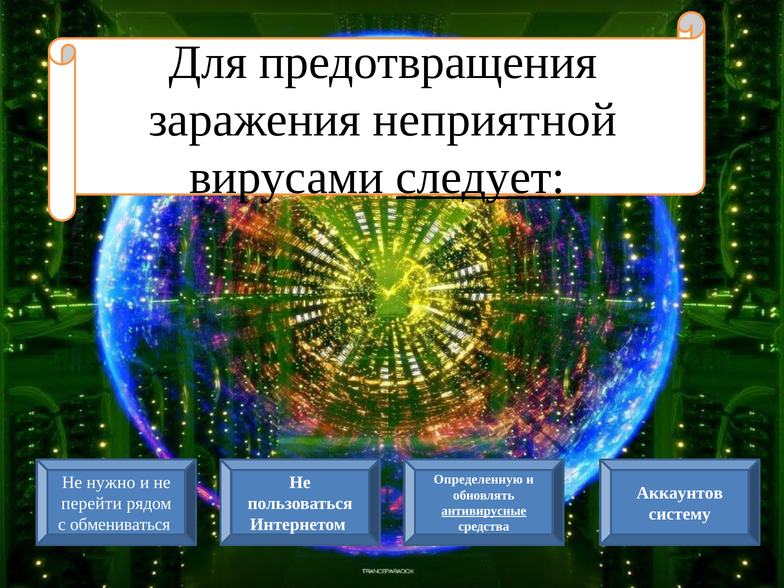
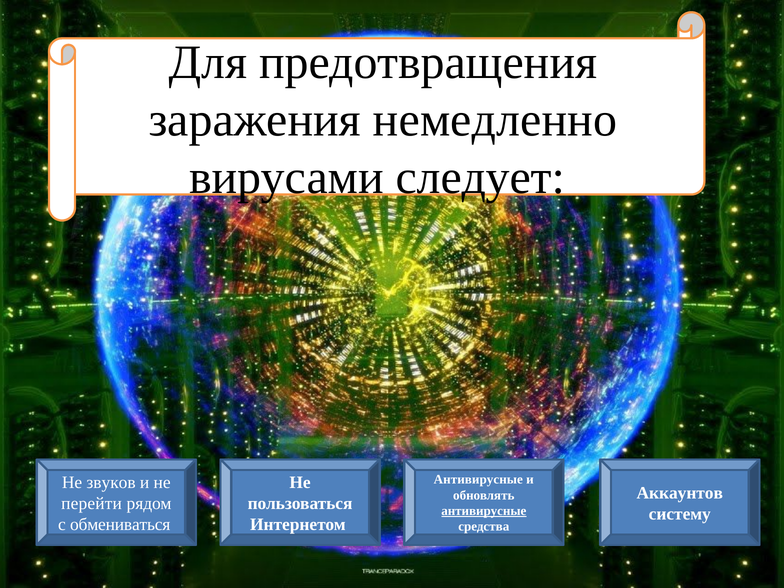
неприятной: неприятной -> немедленно (495, 120)
следует underline: present -> none (480, 177)
Определенную: Определенную -> Антивирусные (478, 480)
нужно: нужно -> звуков (111, 483)
